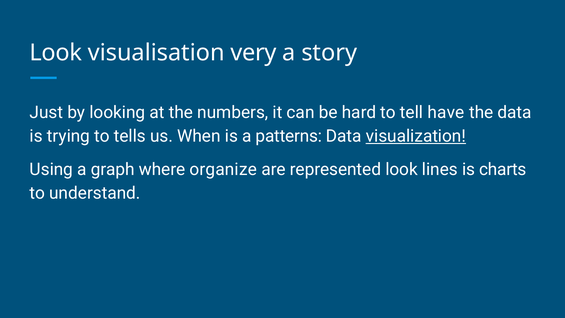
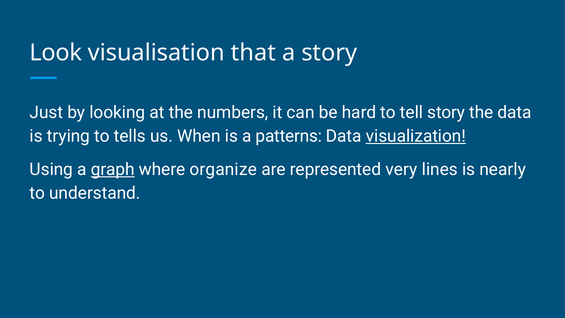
very: very -> that (253, 53)
tell have: have -> story (446, 112)
graph underline: none -> present (113, 169)
represented look: look -> very (401, 169)
charts: charts -> nearly (503, 169)
